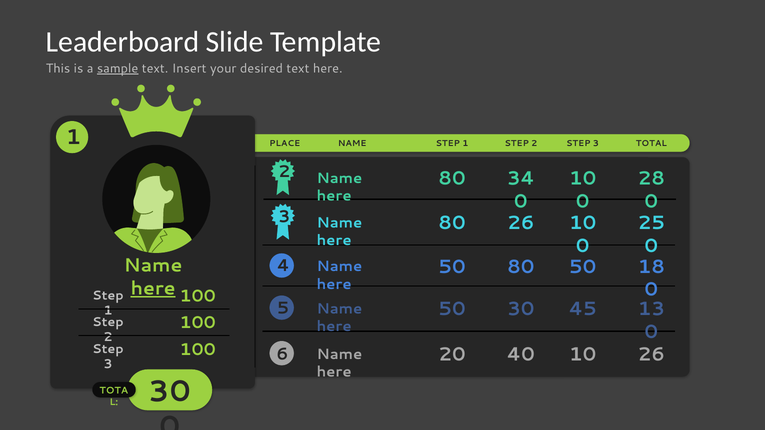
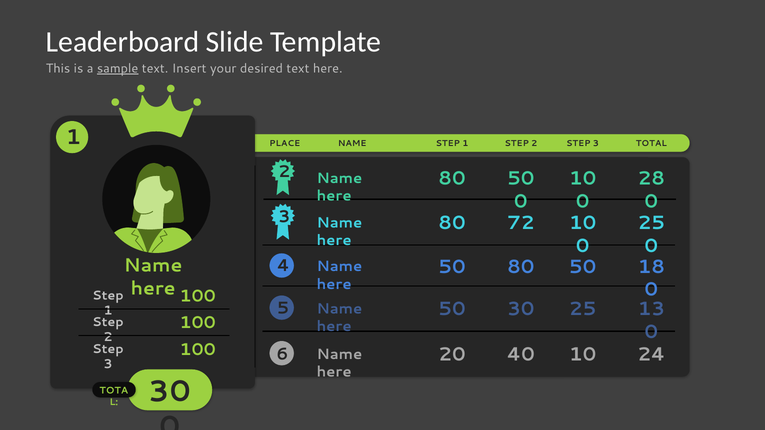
34: 34 -> 50 (521, 179)
80 26: 26 -> 72 (521, 223)
here underline: present -> none (153, 289)
30 45: 45 -> 25 (583, 309)
10 26: 26 -> 24 (651, 355)
